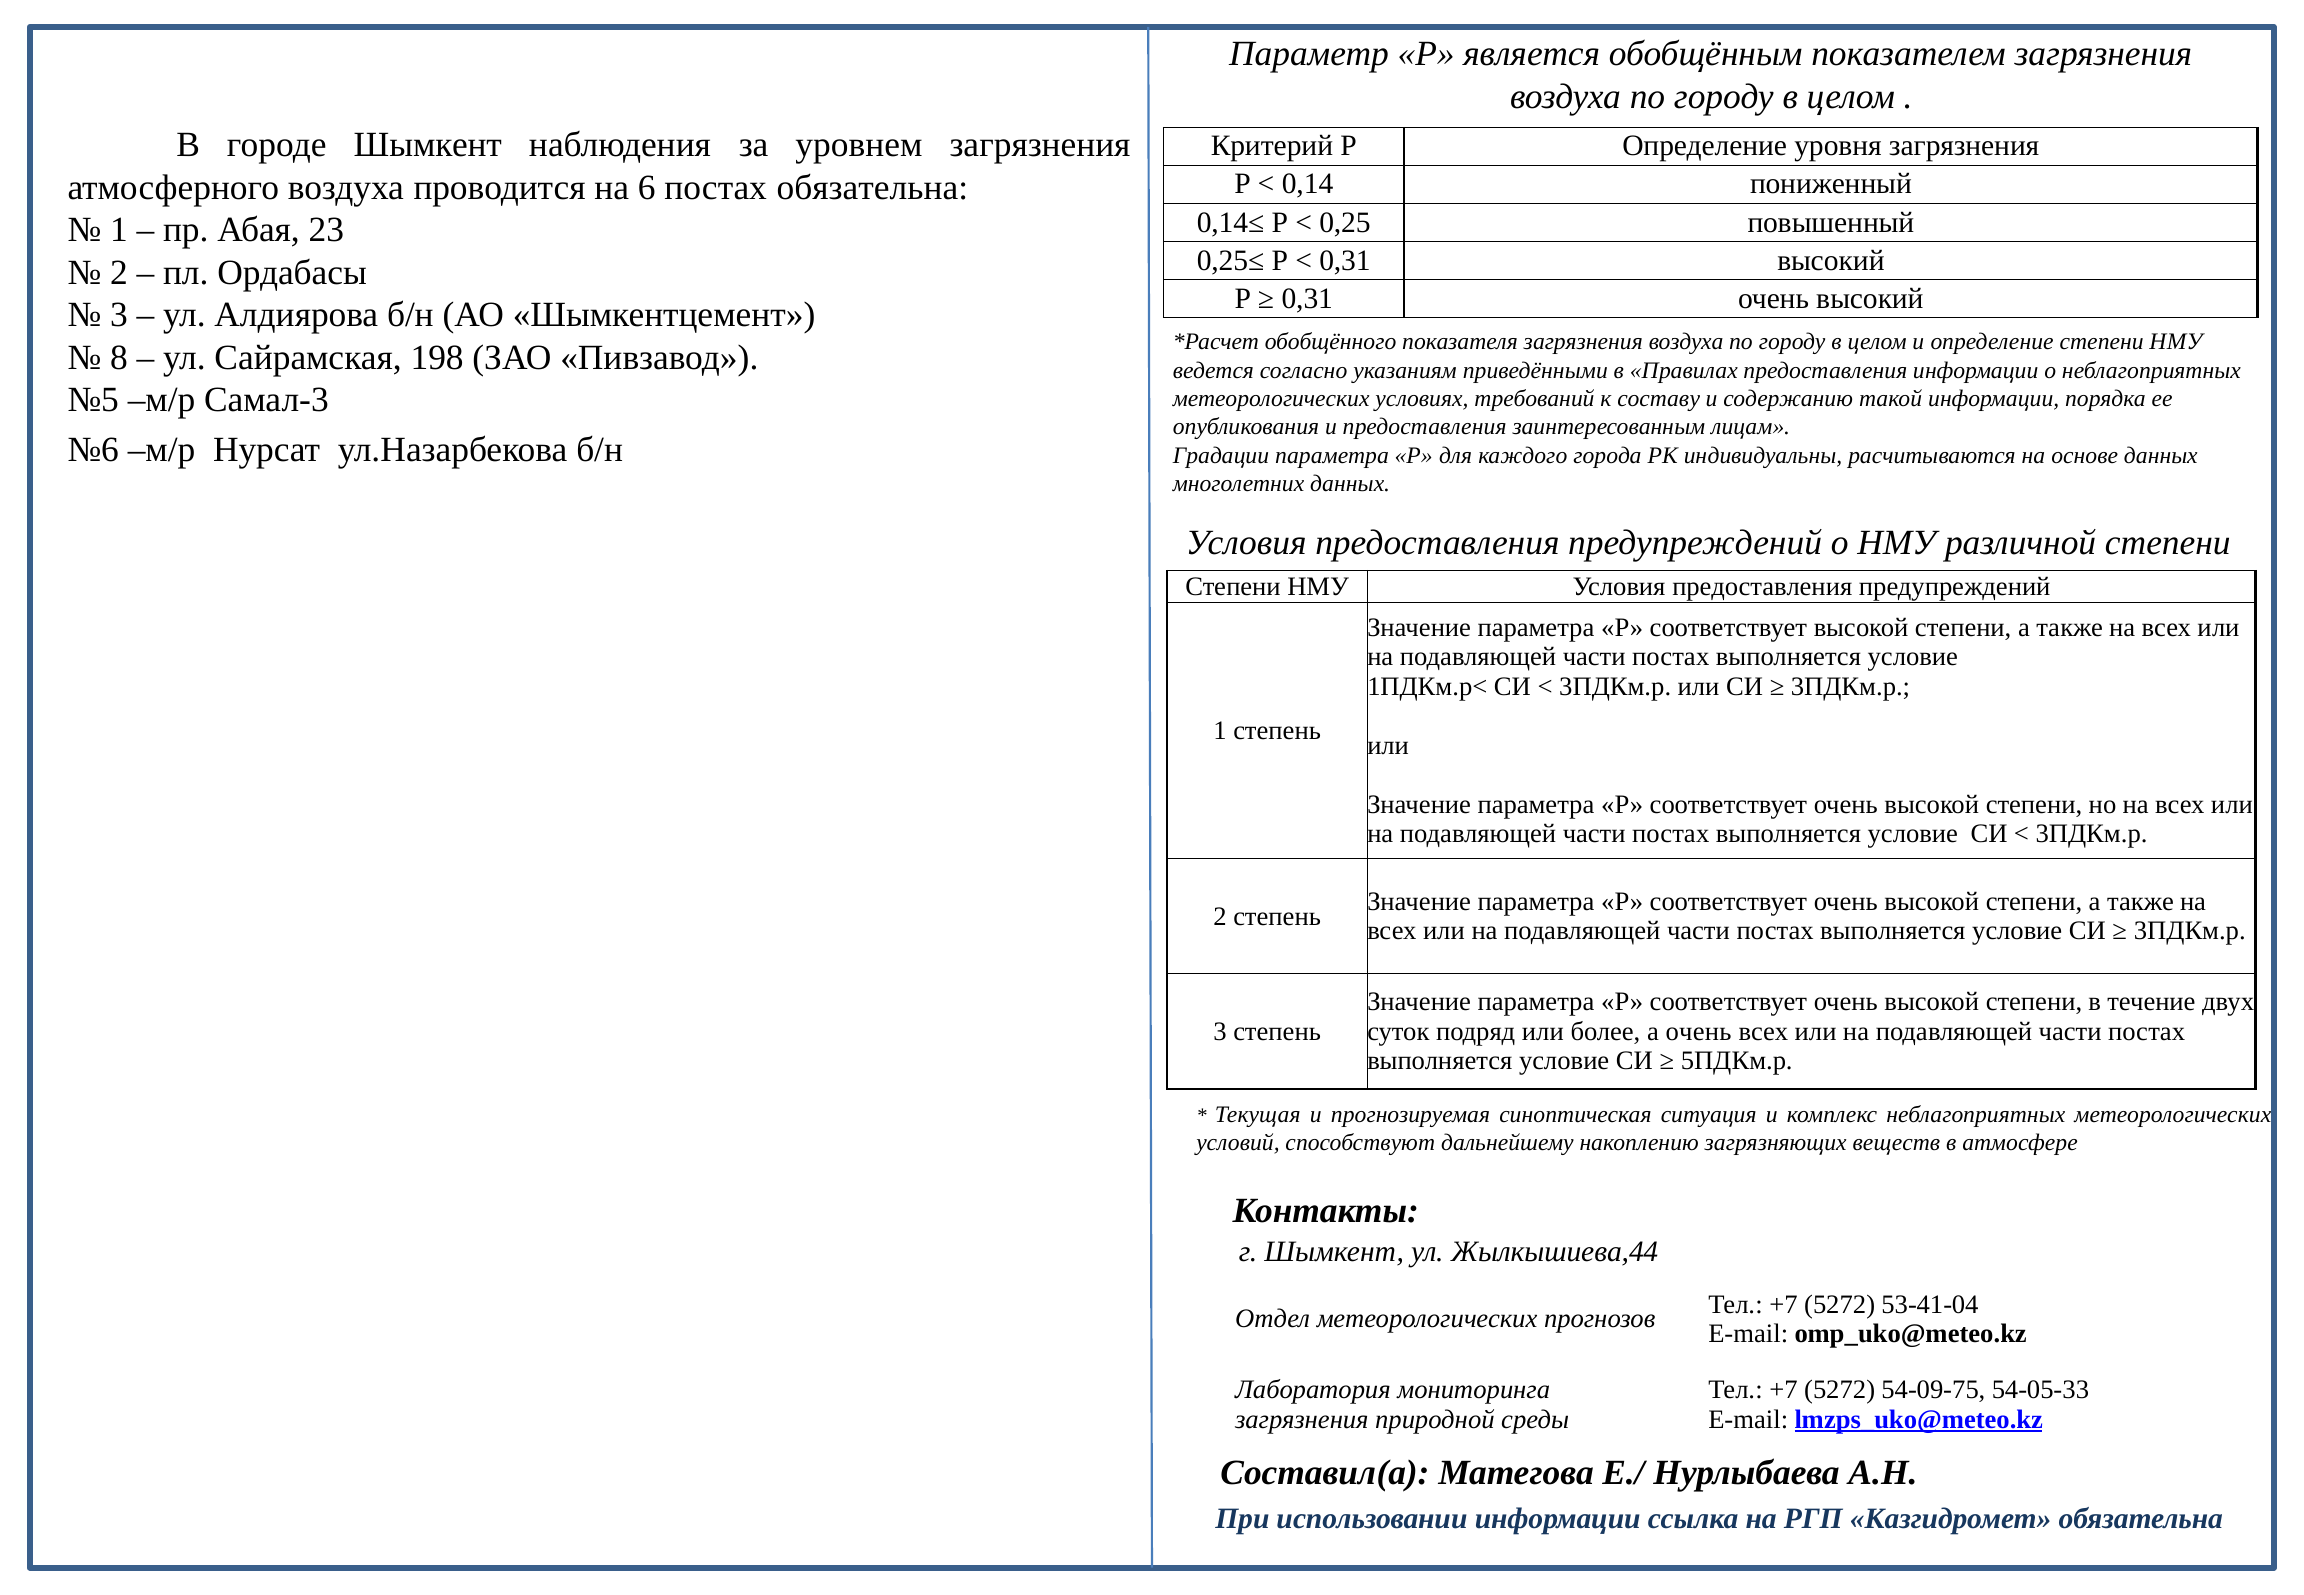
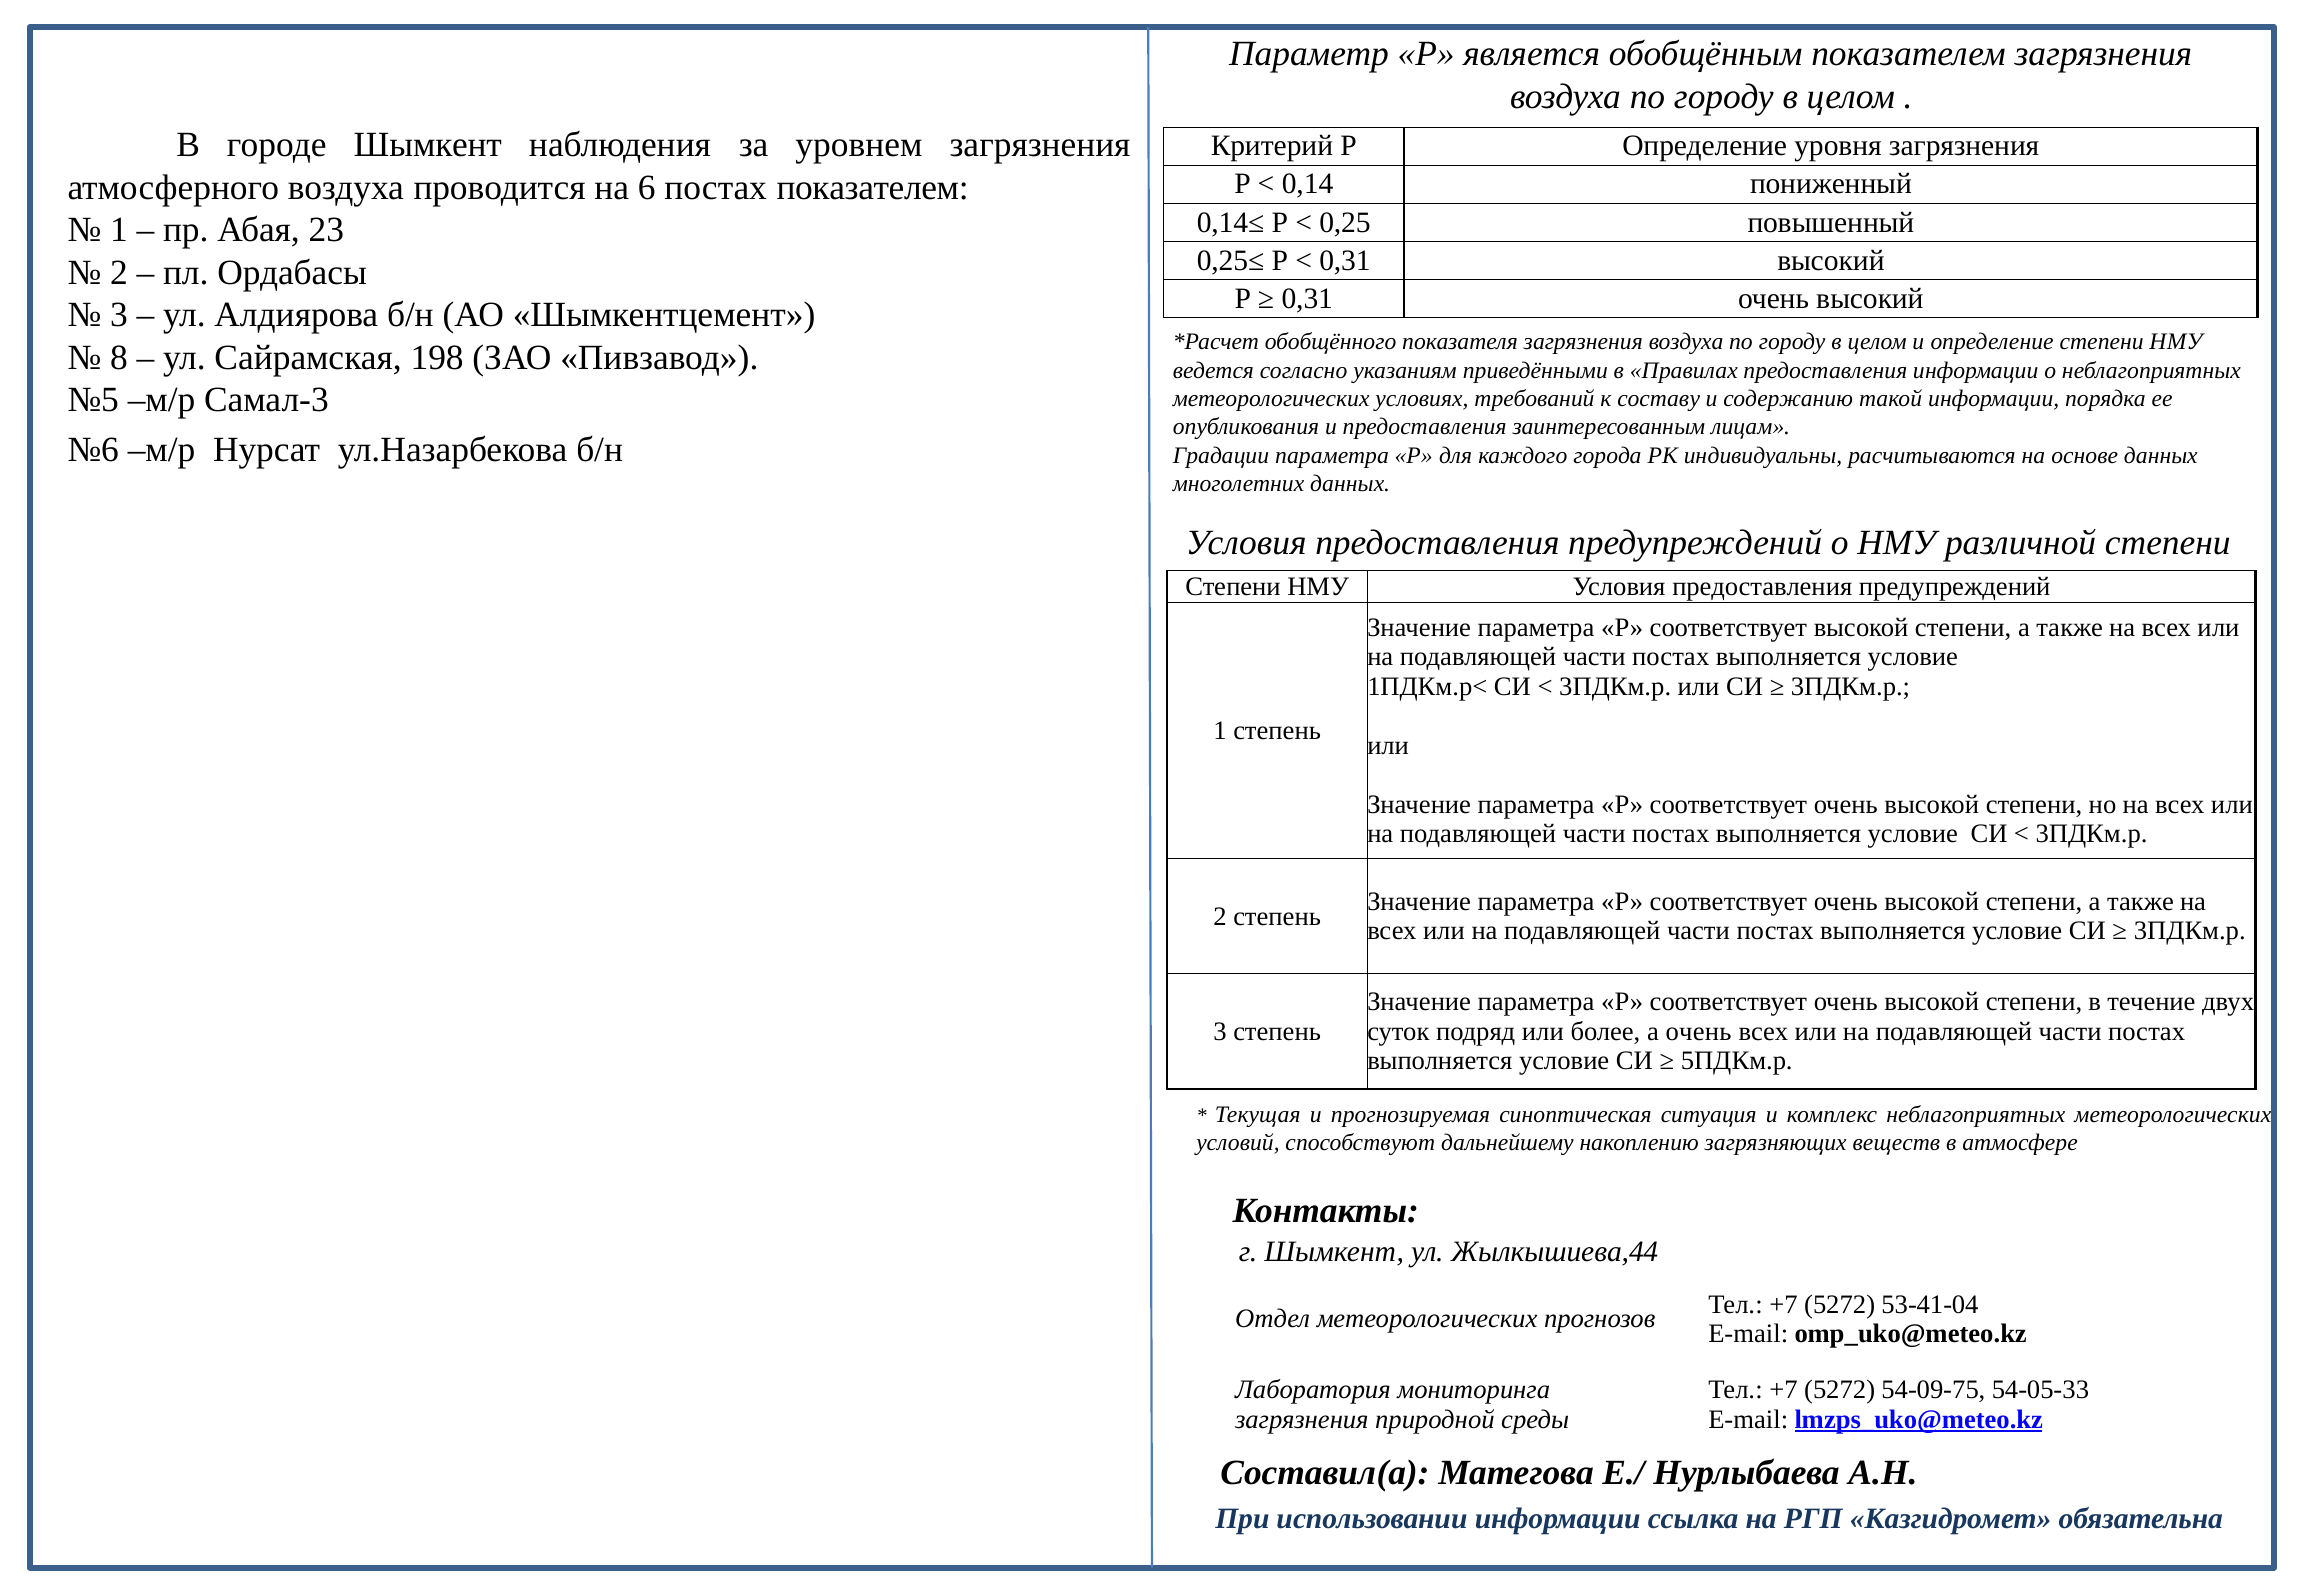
постах обязательна: обязательна -> показателем (873, 188)
